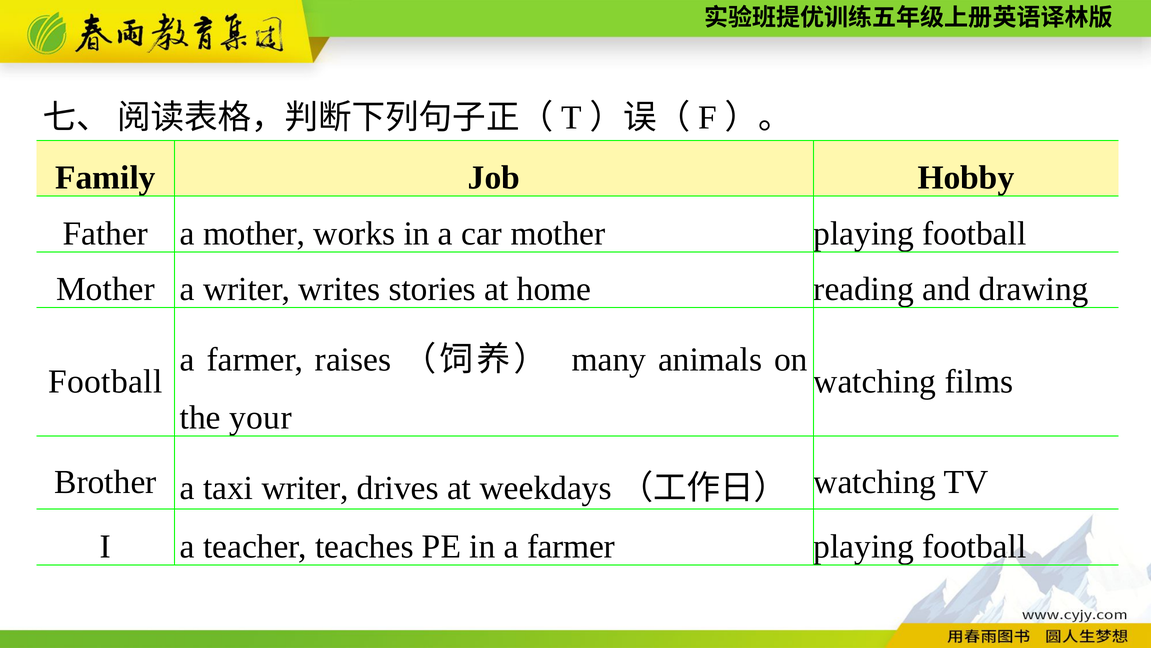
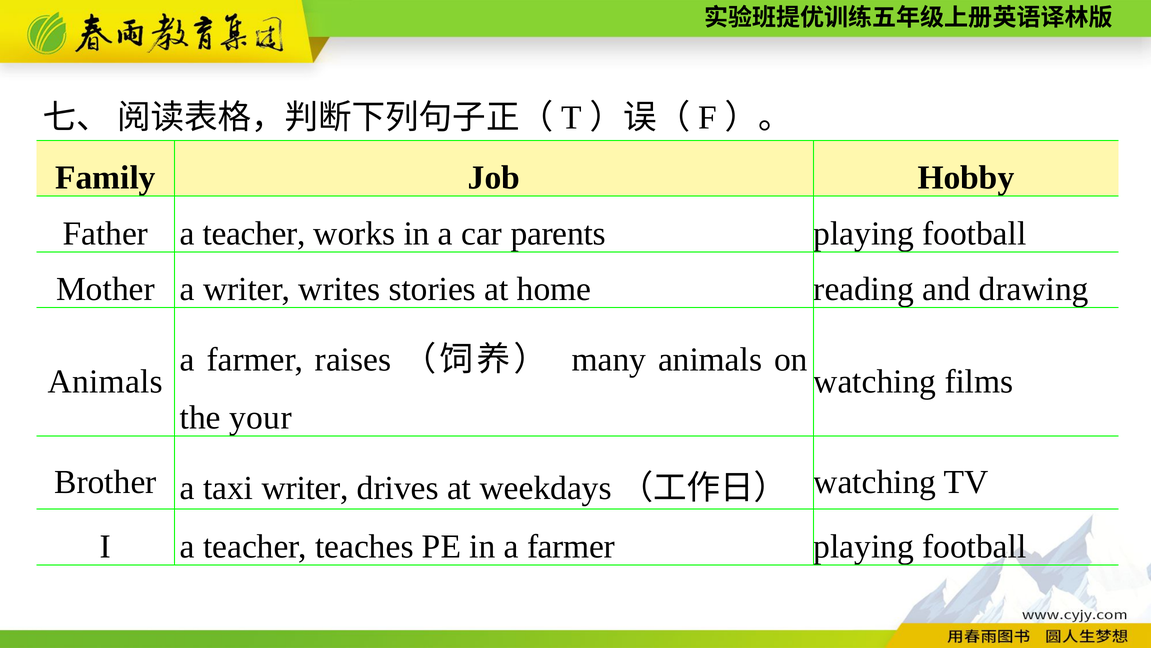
Father a mother: mother -> teacher (254, 233)
car mother: mother -> parents (558, 233)
Football: Football -> Animals (105, 381)
